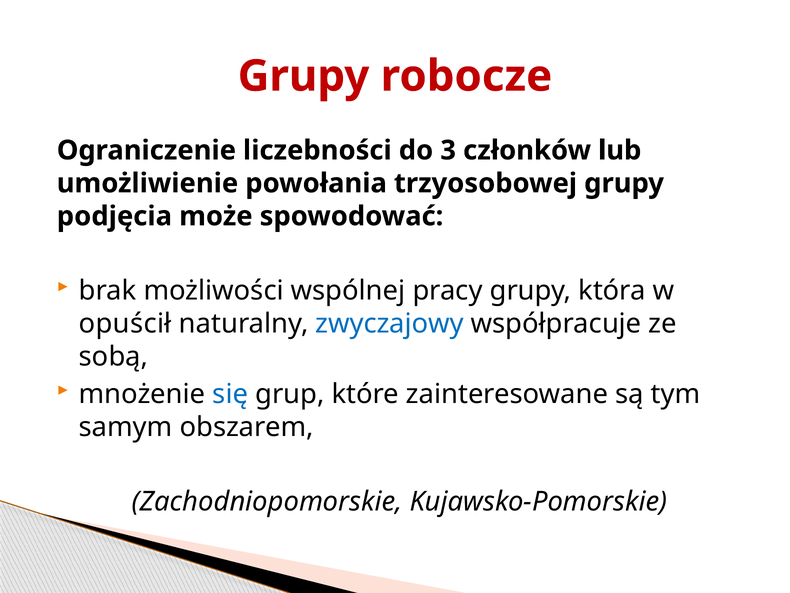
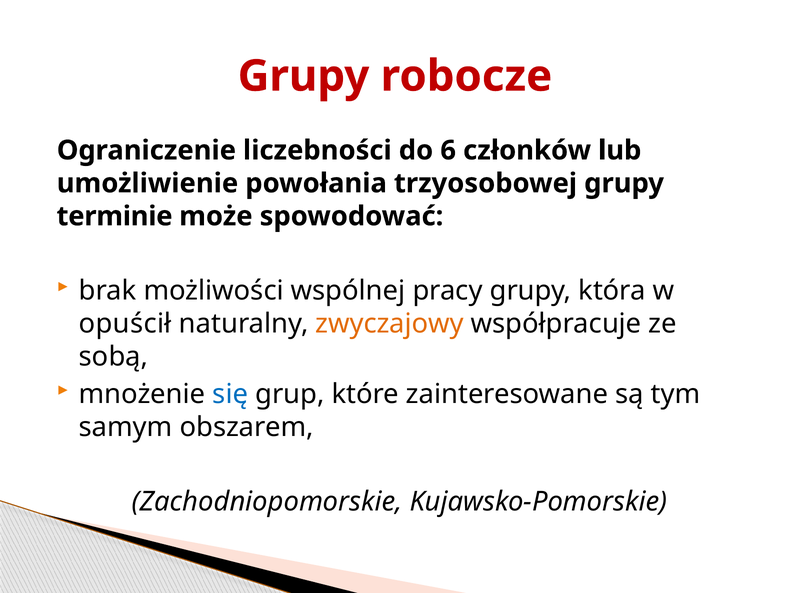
3: 3 -> 6 (448, 150)
podjęcia: podjęcia -> terminie (115, 216)
zwyczajowy colour: blue -> orange (390, 324)
